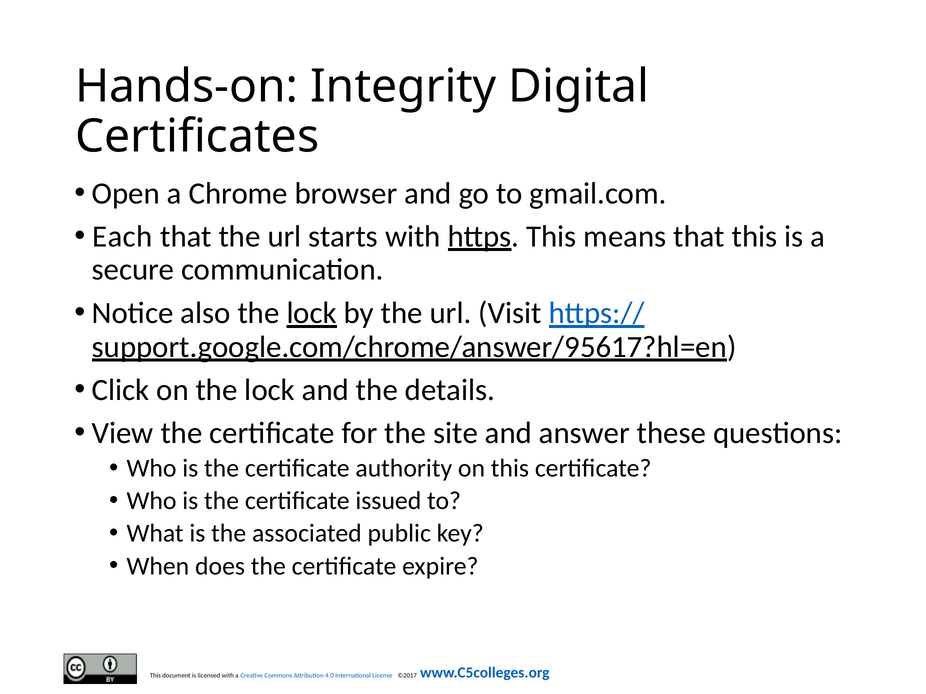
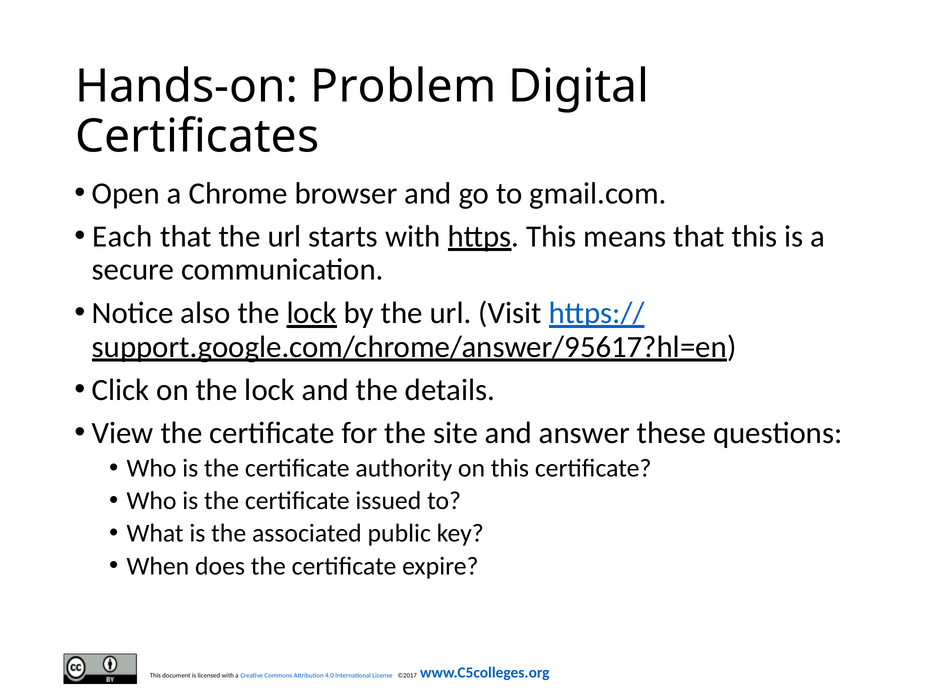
Integrity: Integrity -> Problem (403, 87)
